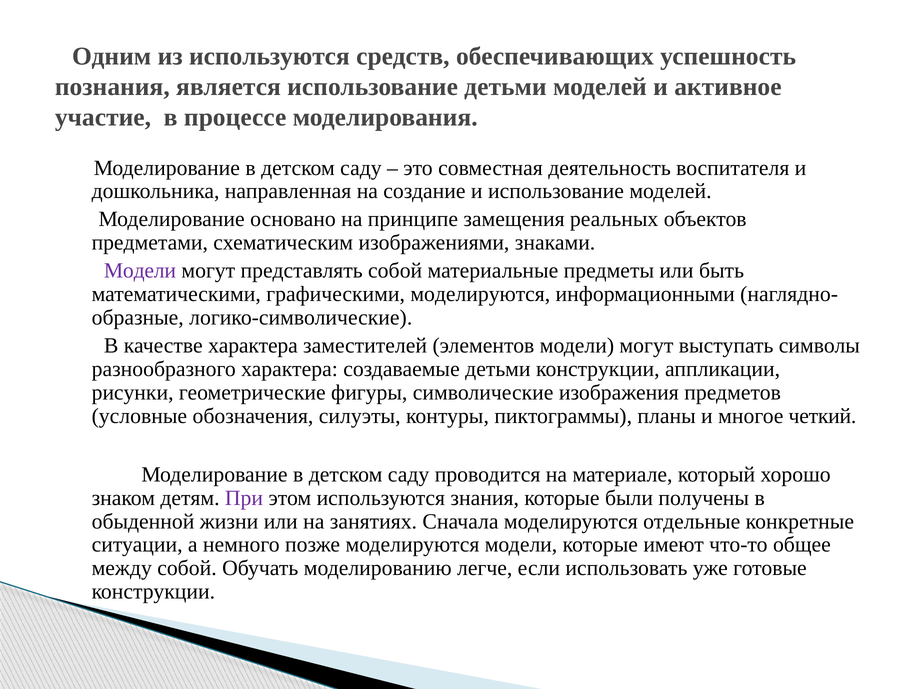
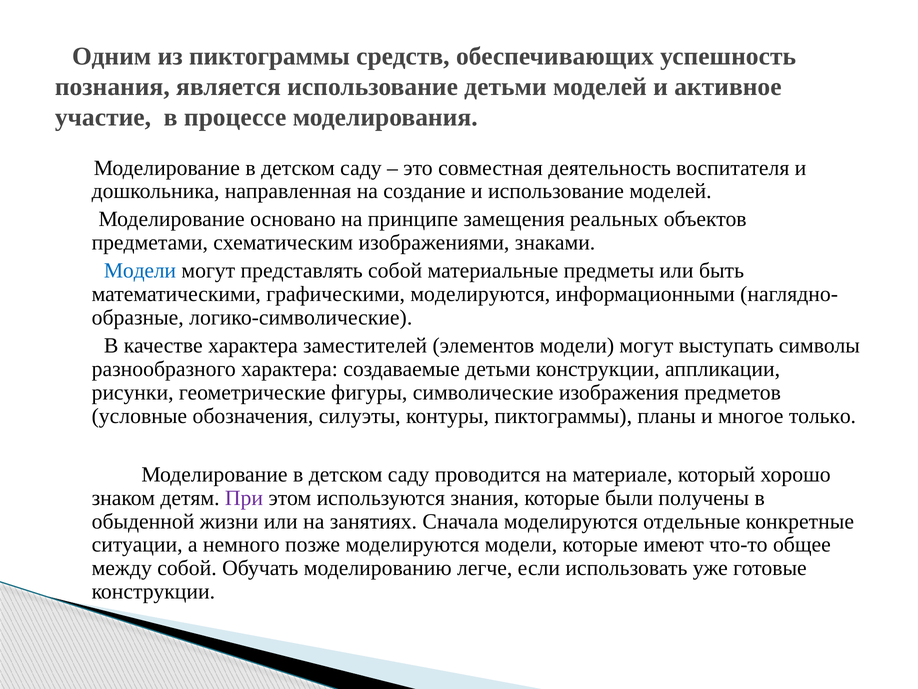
из используются: используются -> пиктограммы (269, 56)
Модели colour: purple -> blue (140, 271)
четкий: четкий -> только (822, 416)
